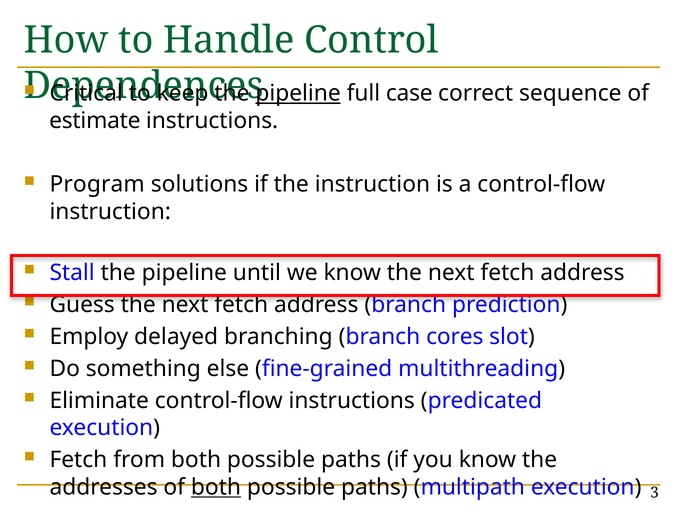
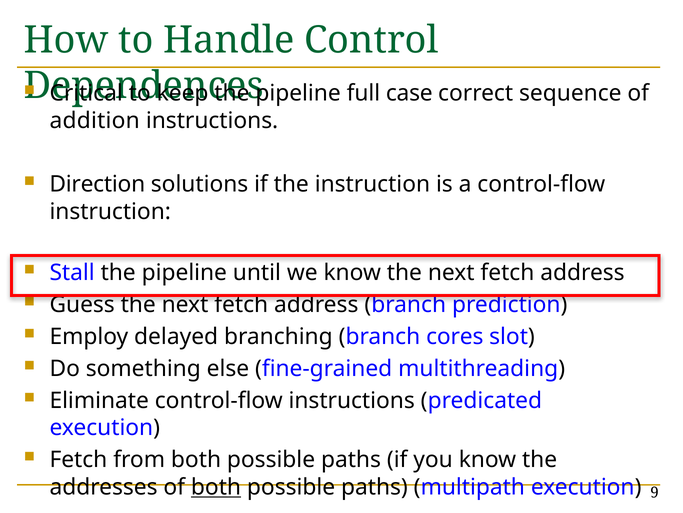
pipeline underline: present -> none (298, 93)
estimate: estimate -> addition (95, 120)
Program: Program -> Direction (97, 184)
3: 3 -> 9 (655, 492)
